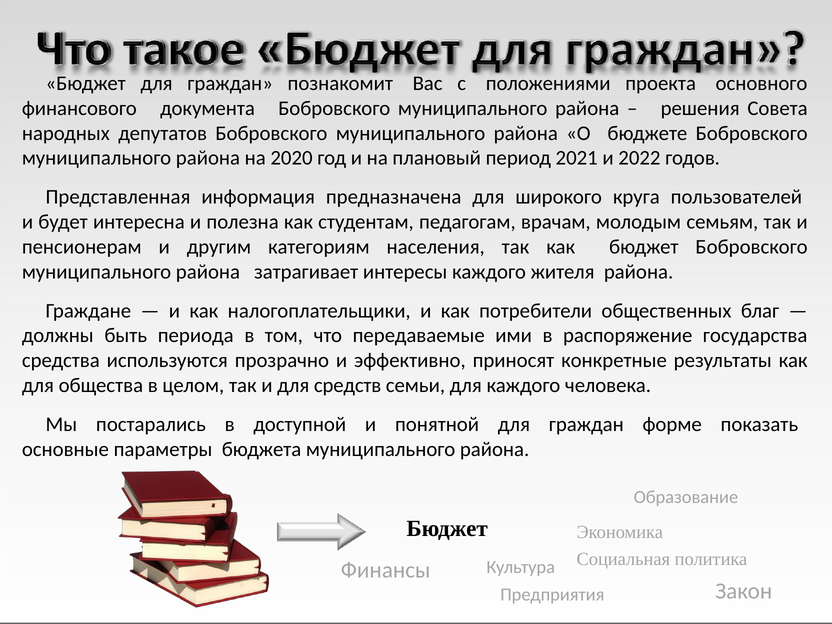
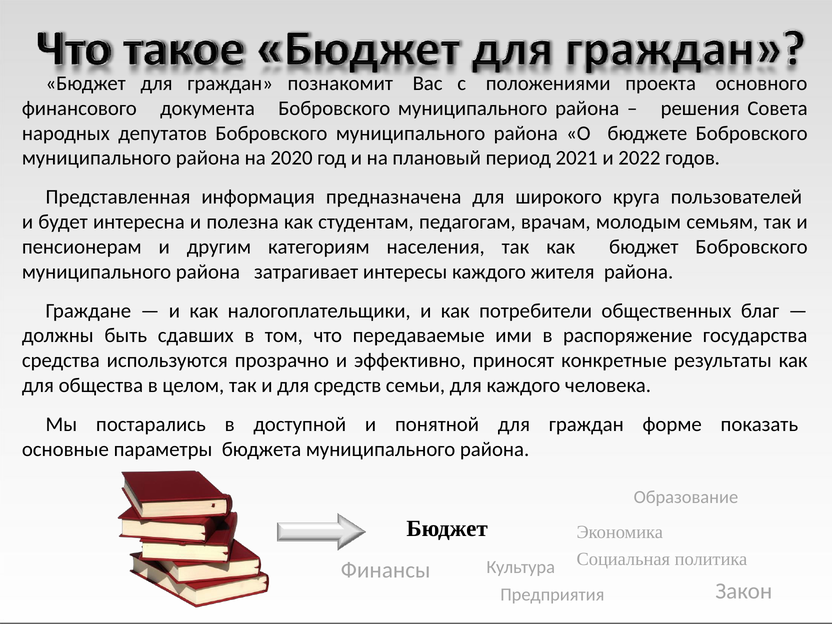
периода: периода -> сдавших (196, 336)
